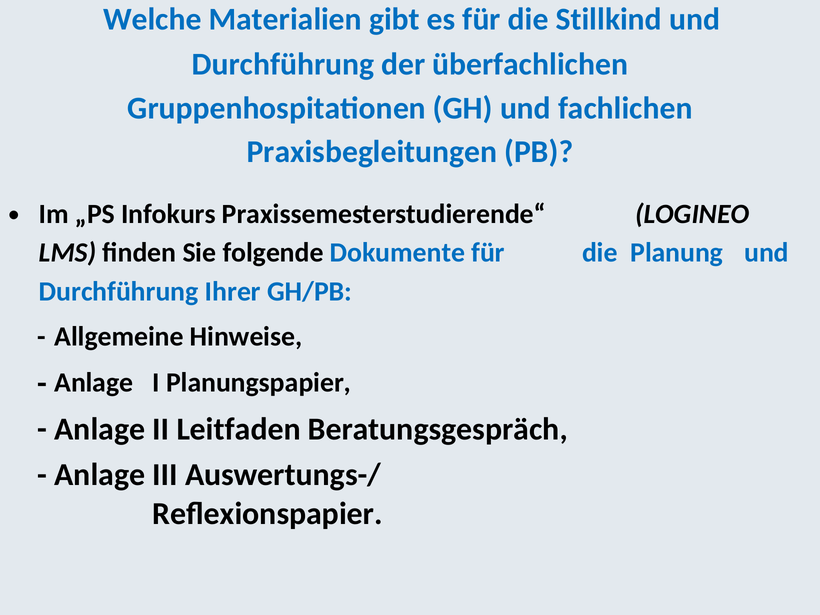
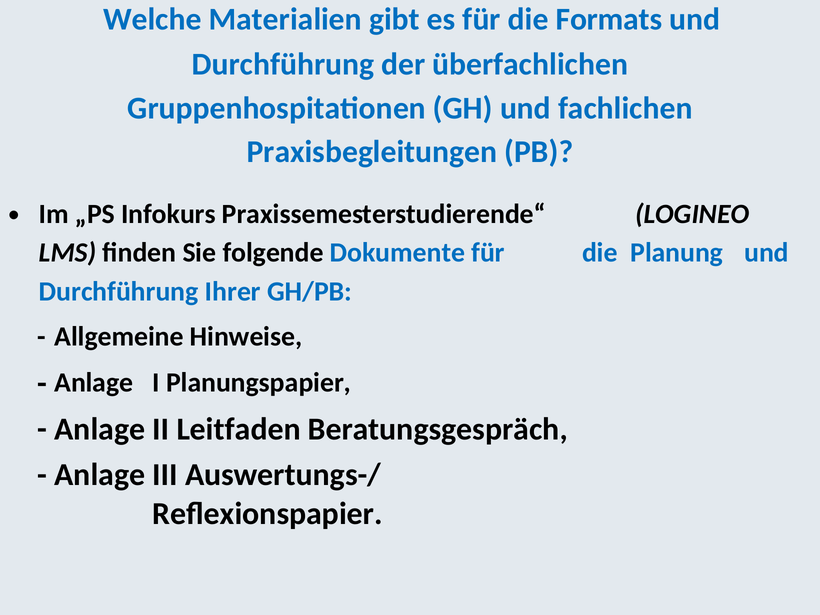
Stillkind: Stillkind -> Formats (609, 19)
